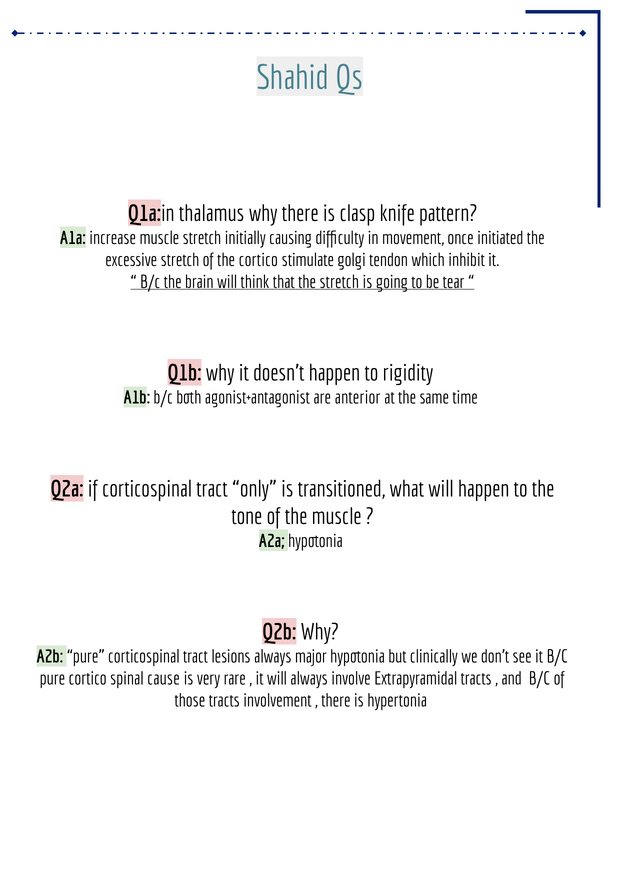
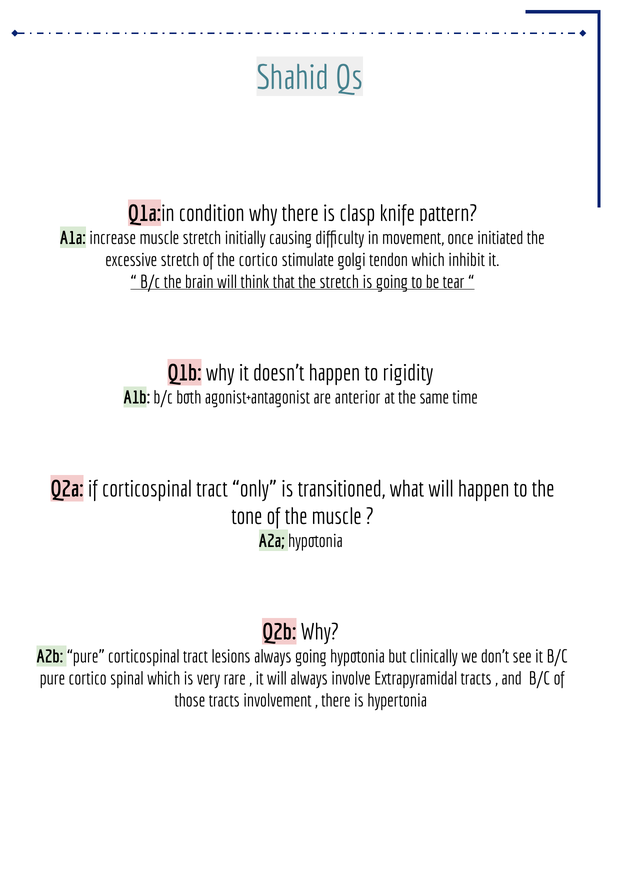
thalamus: thalamus -> condition (212, 214)
always major: major -> going (311, 657)
spinal cause: cause -> which (164, 679)
